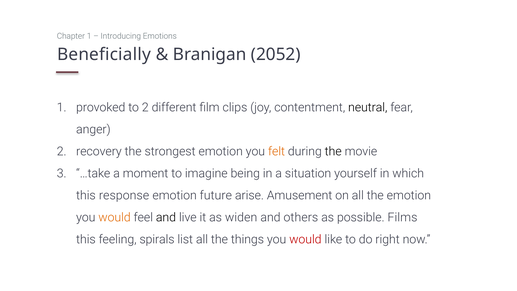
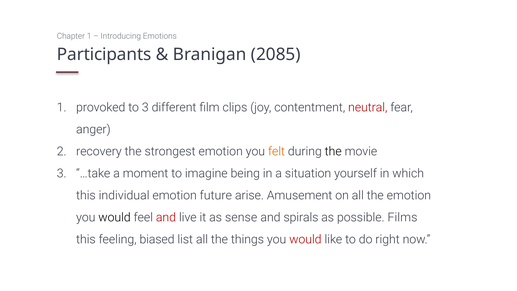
Beneficially: Beneficially -> Participants (104, 55)
2052: 2052 -> 2085 (276, 55)
to 2: 2 -> 3 (145, 107)
neutral colour: black -> red (368, 107)
response: response -> individual (124, 195)
would colour: orange -> black (115, 217)
and colour: black -> red (166, 217)
widen: widen -> sense (241, 217)
others: others -> spirals (301, 217)
spirals: spirals -> biased (157, 239)
